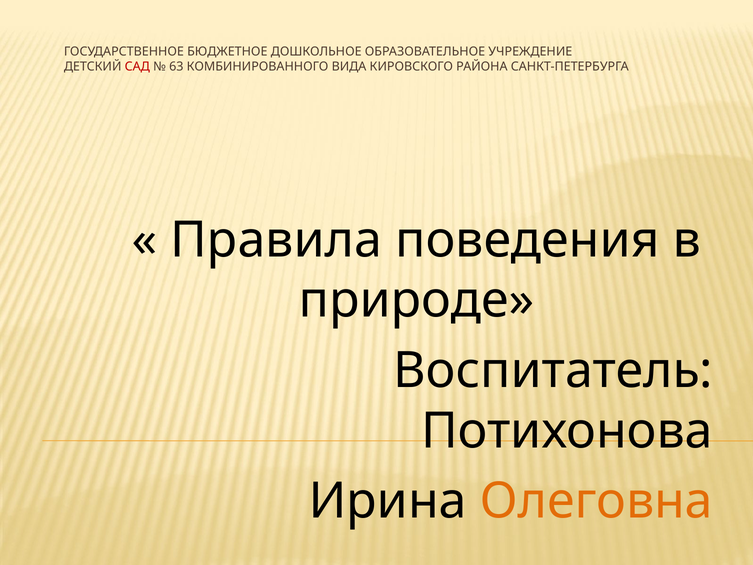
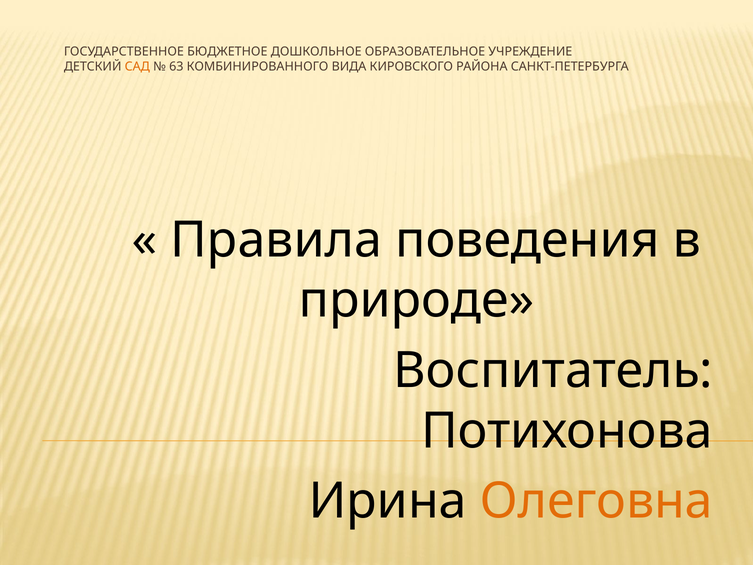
САД colour: red -> orange (137, 66)
